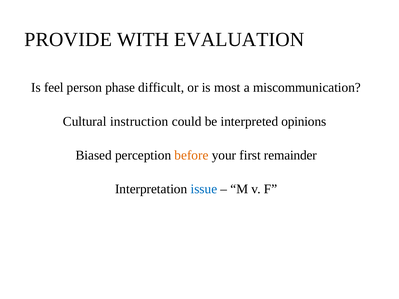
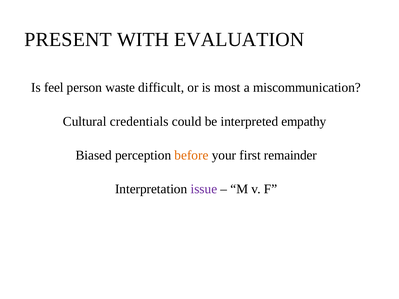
PROVIDE: PROVIDE -> PRESENT (68, 39)
phase: phase -> waste (120, 88)
instruction: instruction -> credentials (139, 121)
opinions: opinions -> empathy (304, 121)
issue colour: blue -> purple (204, 189)
